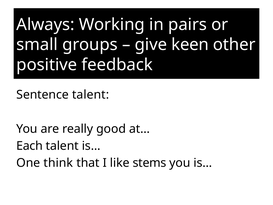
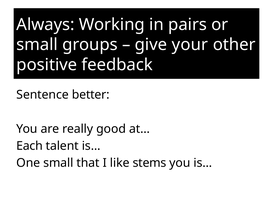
keen: keen -> your (190, 45)
Sentence talent: talent -> better (91, 95)
One think: think -> small (58, 163)
